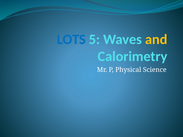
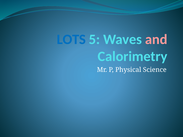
and colour: yellow -> pink (156, 39)
